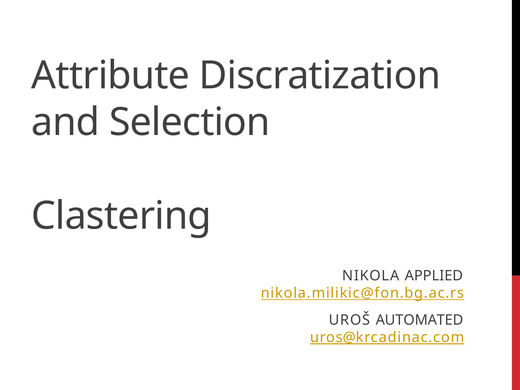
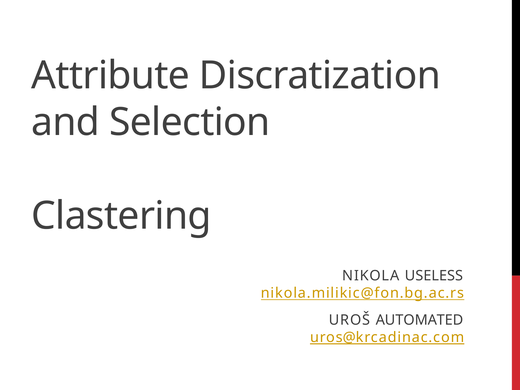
APPLIED: APPLIED -> USELESS (434, 276)
